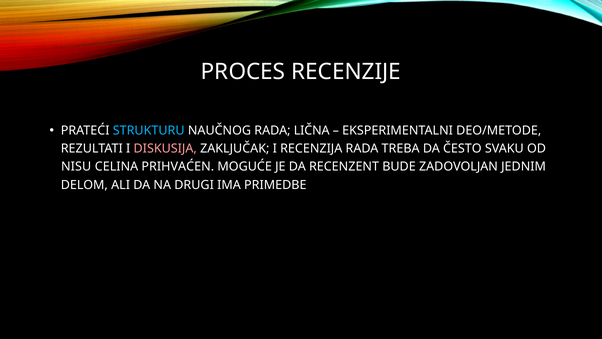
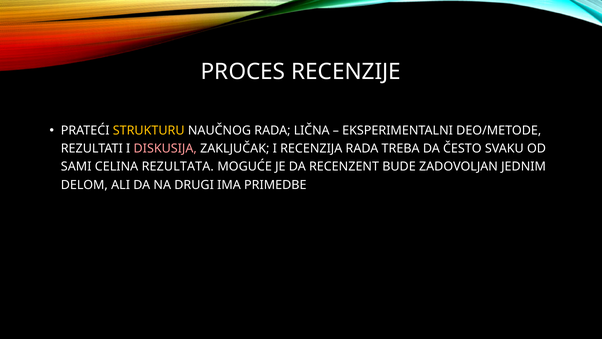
STRUKTURU colour: light blue -> yellow (149, 130)
NISU: NISU -> SAMI (76, 167)
PRIHVAĆEN: PRIHVAĆEN -> REZULTATA (178, 167)
